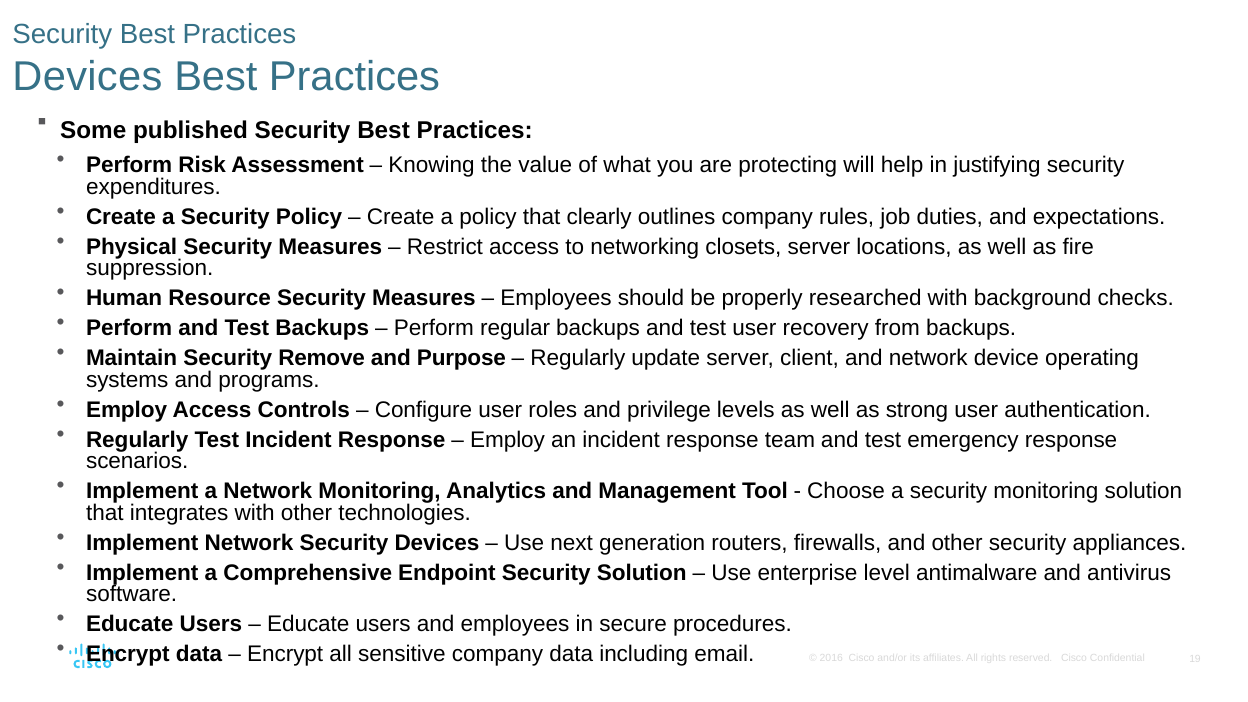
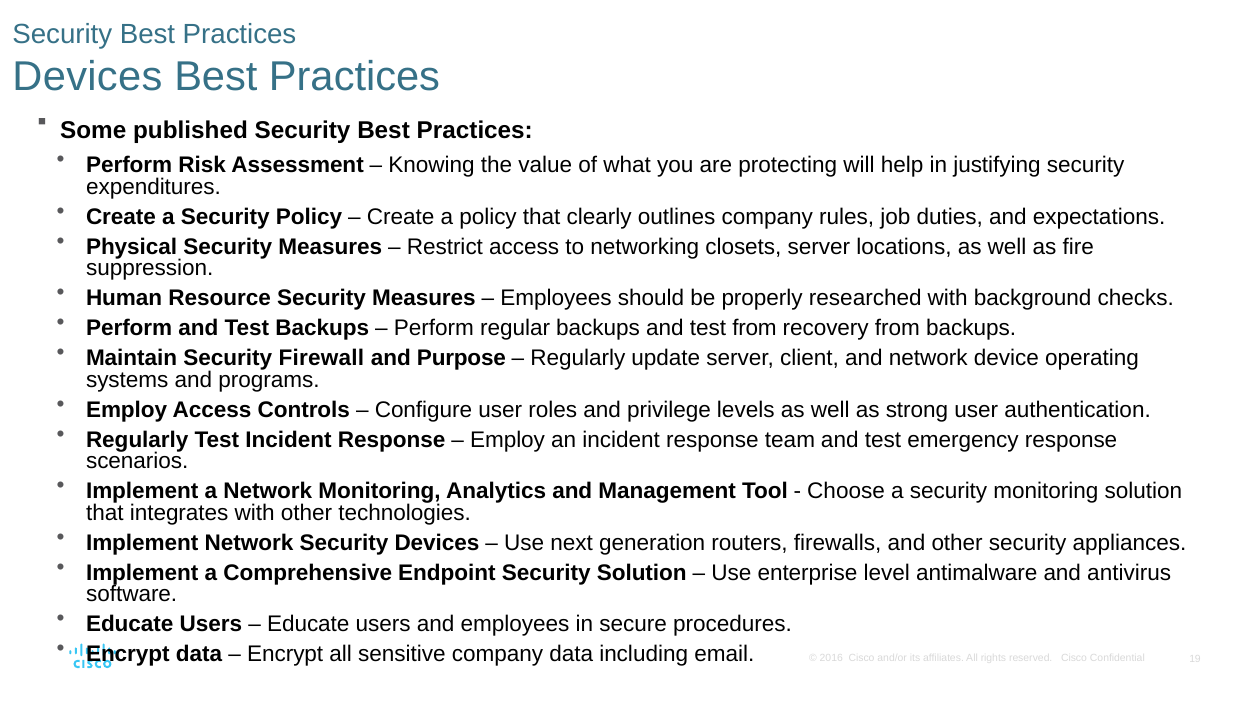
test user: user -> from (754, 328)
Remove: Remove -> Firewall (321, 358)
